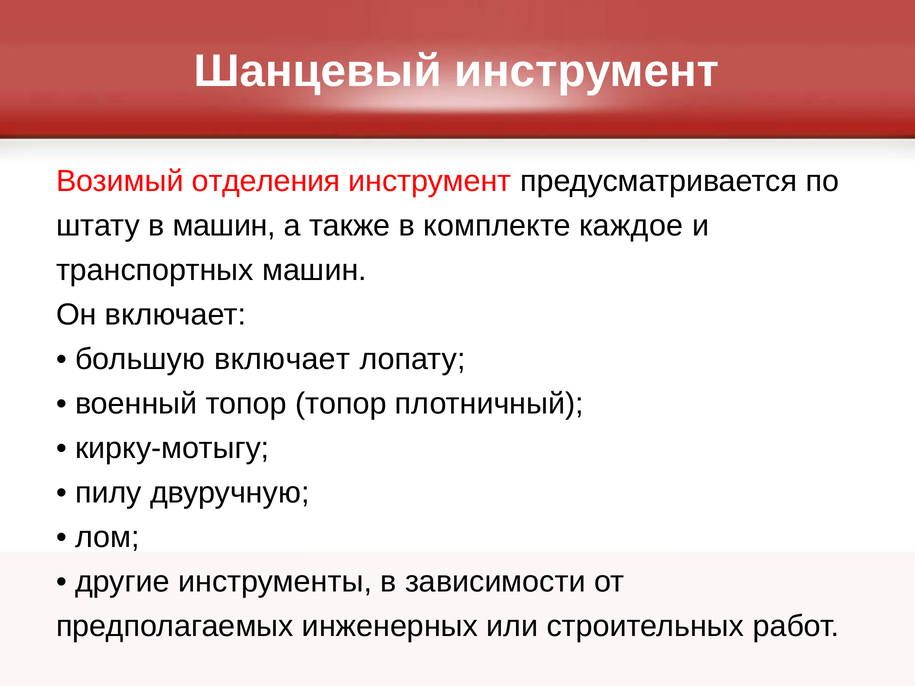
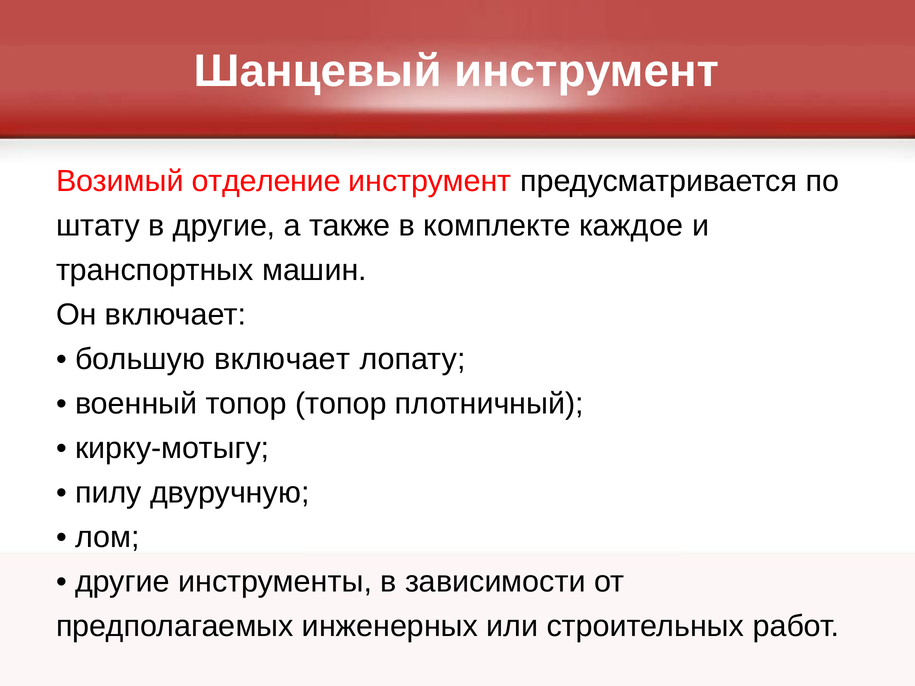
отделения: отделения -> отделение (266, 181)
в машин: машин -> другие (224, 226)
